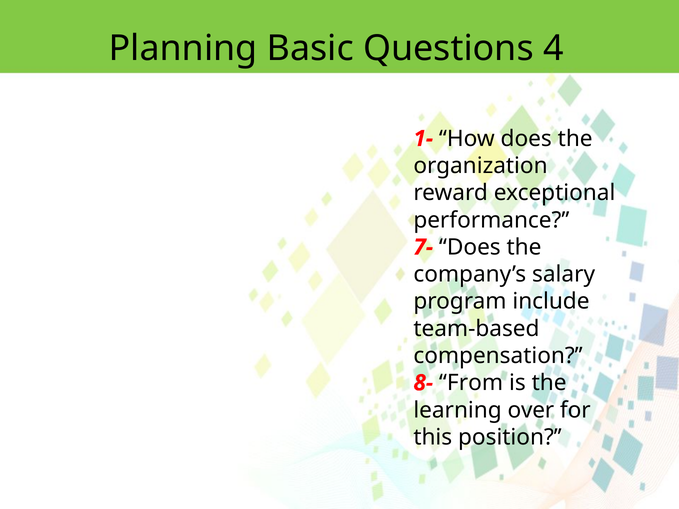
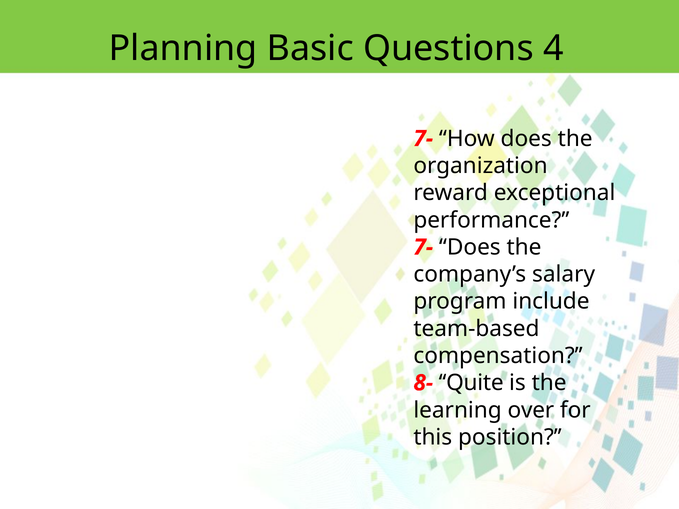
1-: 1- -> 7- (423, 139)
From: From -> Quite (471, 383)
